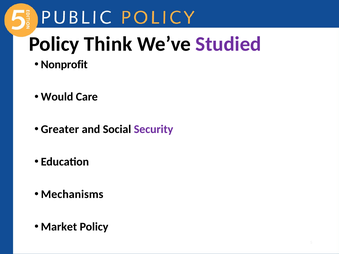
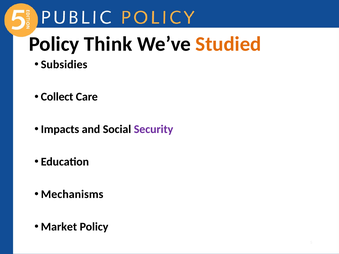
Studied colour: purple -> orange (228, 44)
Nonprofit: Nonprofit -> Subsidies (64, 64)
Would: Would -> Collect (57, 97)
Greater: Greater -> Impacts (60, 129)
